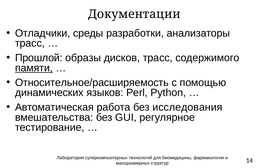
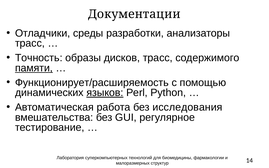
Прошлой: Прошлой -> Точность (39, 58)
Относительное/расширяемость: Относительное/расширяемость -> Функционирует/расширяемость (92, 82)
языков underline: none -> present (105, 92)
